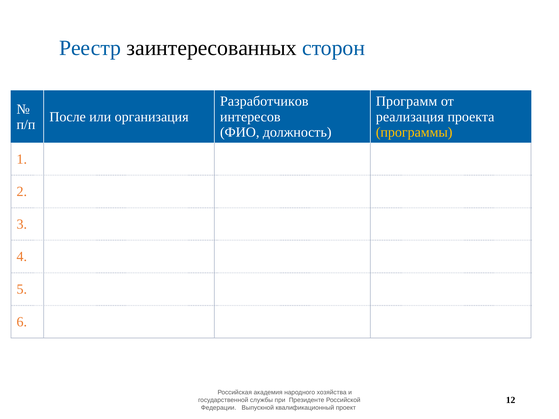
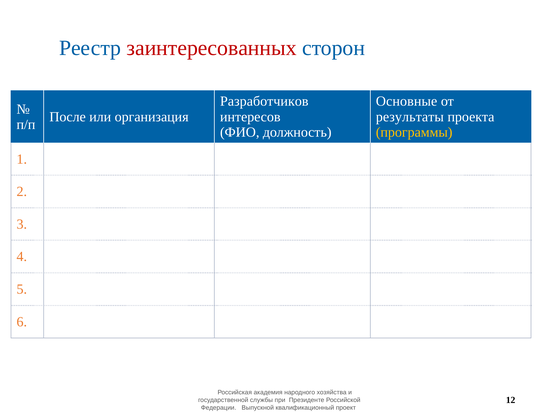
заинтересованных colour: black -> red (212, 48)
Программ: Программ -> Основные (407, 101)
реализация: реализация -> результаты (410, 117)
